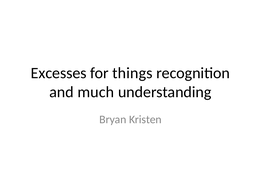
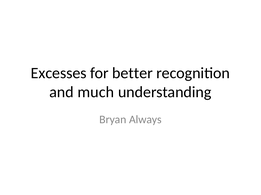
things: things -> better (132, 73)
Kristen: Kristen -> Always (145, 120)
